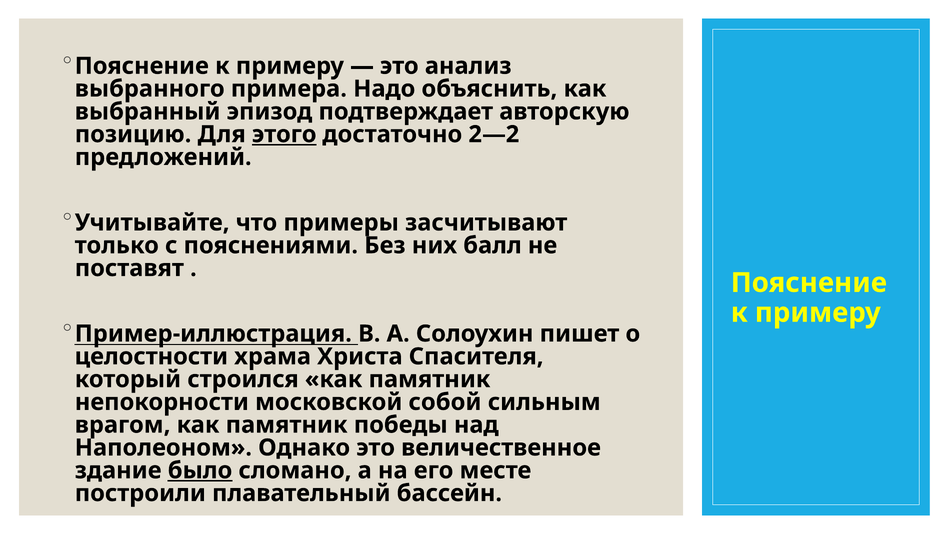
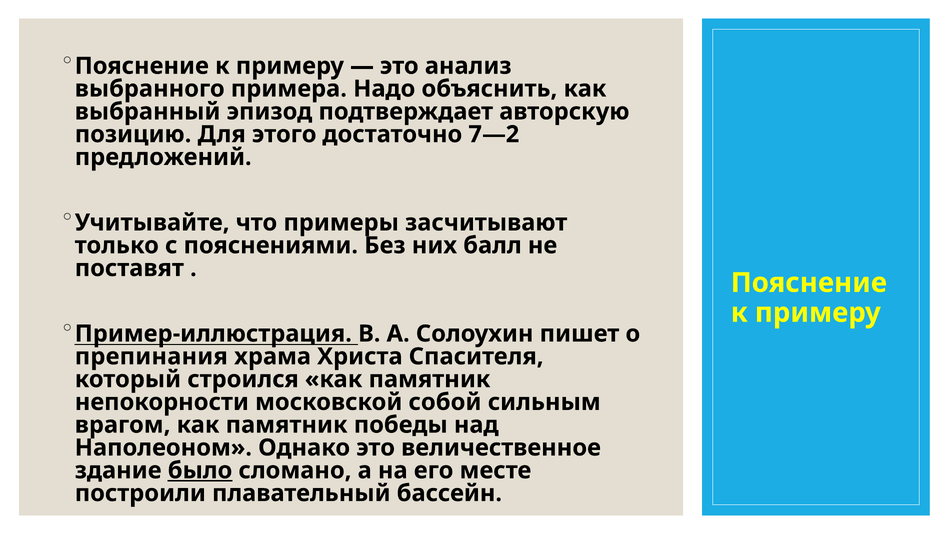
этого underline: present -> none (284, 134)
2—2: 2—2 -> 7—2 (494, 134)
целостности: целостности -> препинания (151, 356)
